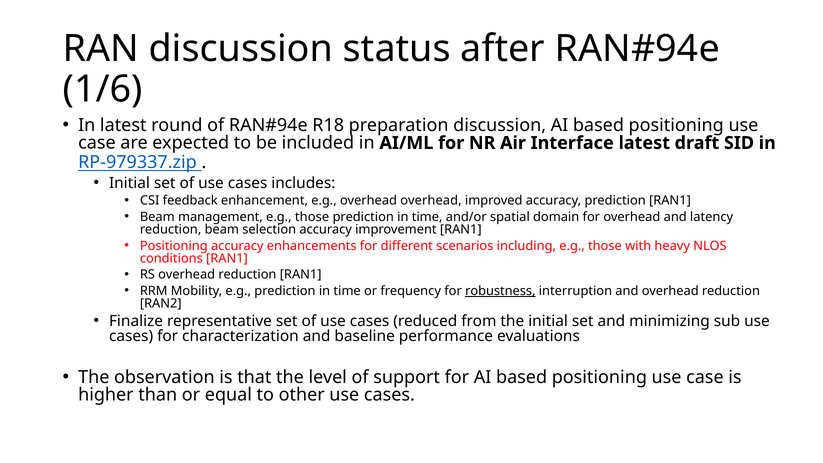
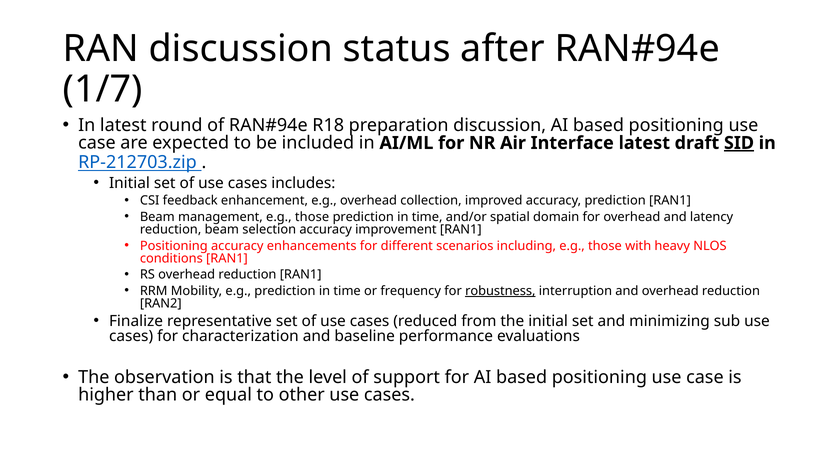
1/6: 1/6 -> 1/7 (103, 89)
SID underline: none -> present (739, 143)
RP-979337.zip: RP-979337.zip -> RP-212703.zip (137, 162)
overhead overhead: overhead -> collection (431, 201)
